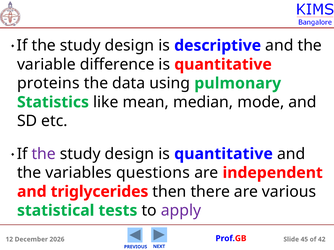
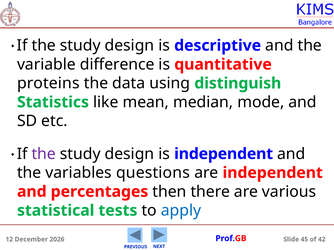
pulmonary: pulmonary -> distinguish (238, 83)
design is quantitative: quantitative -> independent (224, 154)
triglycerides: triglycerides -> percentages (99, 192)
apply colour: purple -> blue (181, 211)
